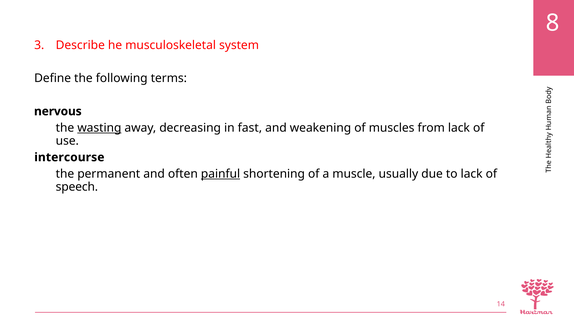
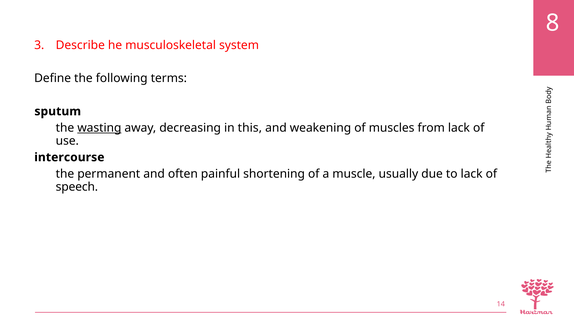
nervous: nervous -> sputum (58, 111)
fast: fast -> this (250, 128)
painful underline: present -> none (221, 174)
